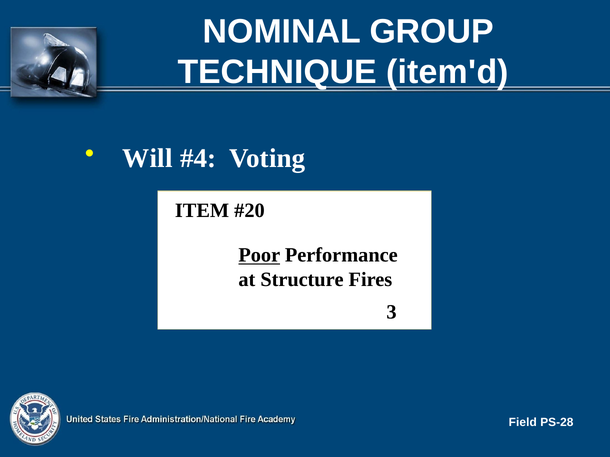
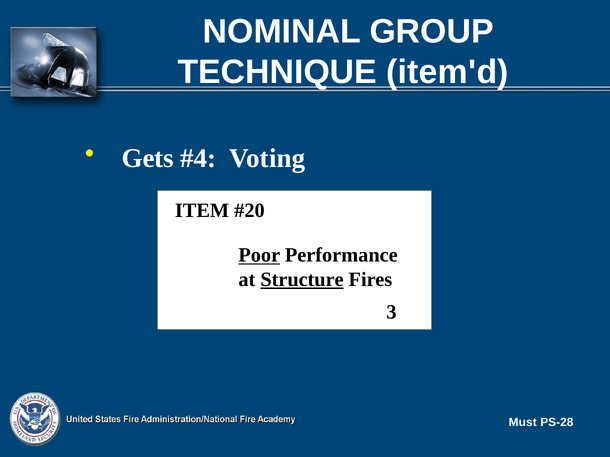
Will: Will -> Gets (148, 158)
Structure underline: none -> present (302, 280)
Field: Field -> Must (523, 423)
